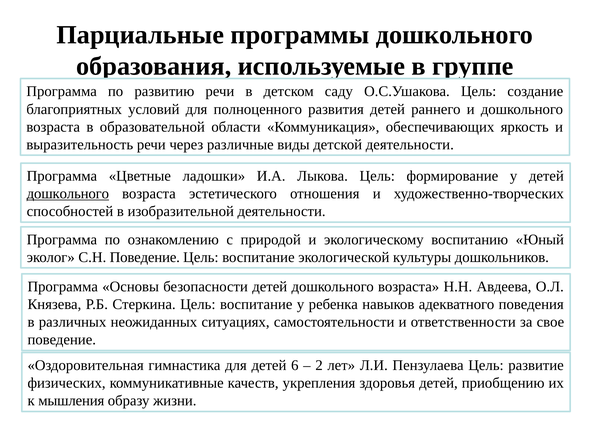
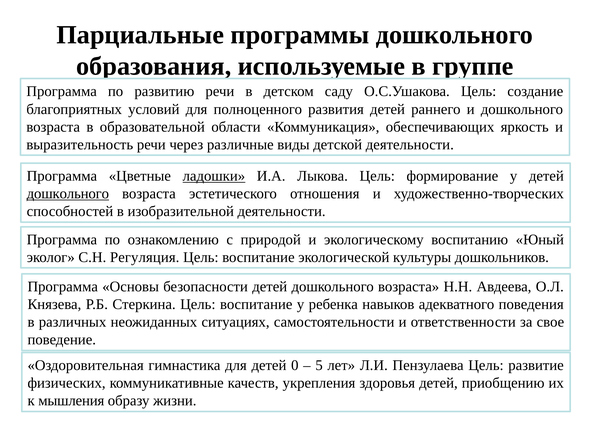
ладошки underline: none -> present (214, 176)
С.Н Поведение: Поведение -> Регуляция (145, 257)
6: 6 -> 0 (295, 365)
2: 2 -> 5 (319, 365)
